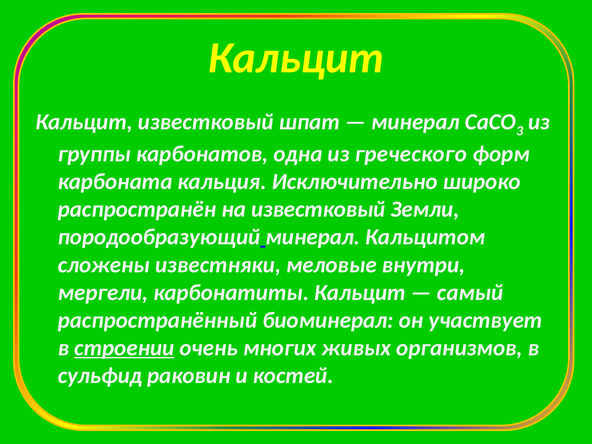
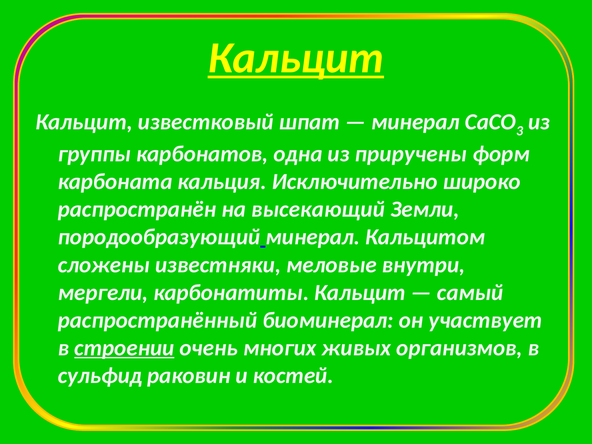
Кальцит underline: none -> present (296, 58)
греческого: греческого -> приручены (411, 154)
на известковый: известковый -> высекающий (318, 209)
